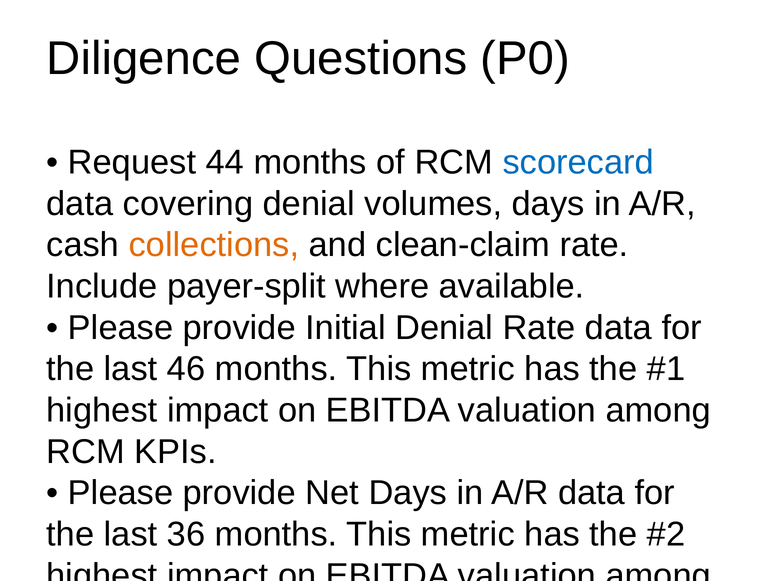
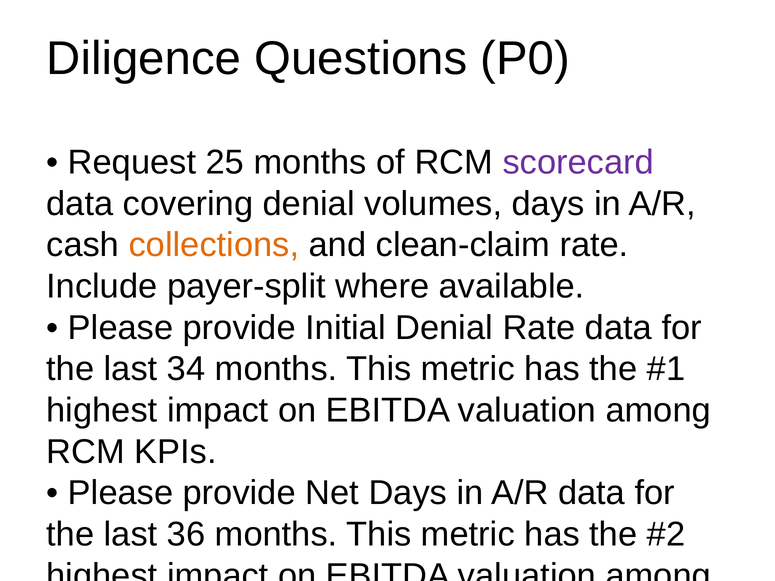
44: 44 -> 25 (225, 163)
scorecard colour: blue -> purple (578, 163)
46: 46 -> 34 (186, 369)
